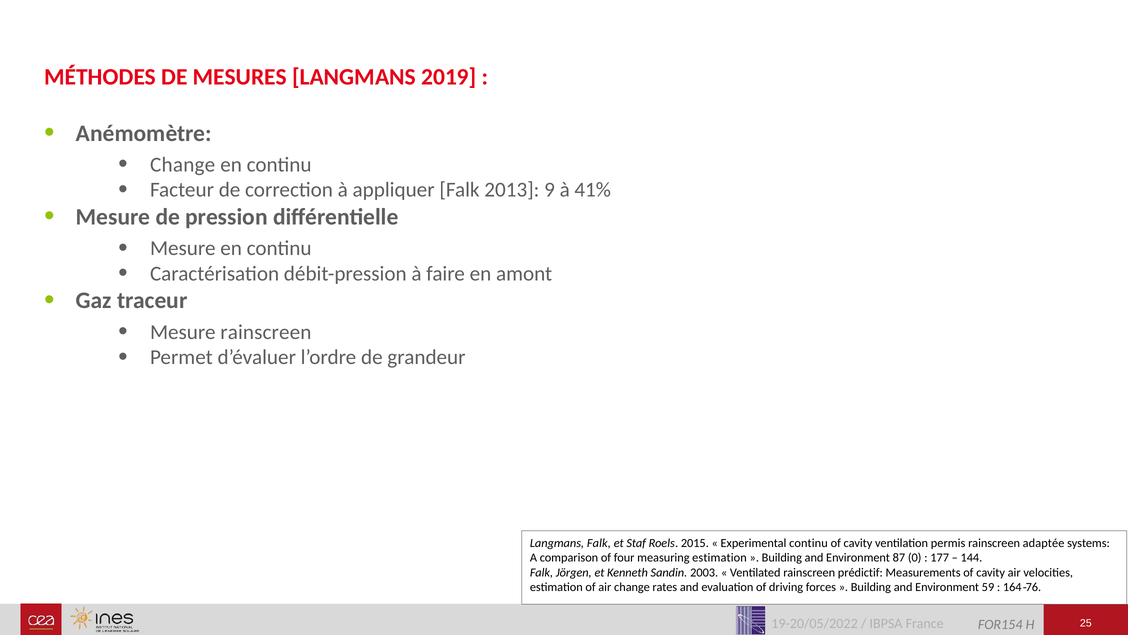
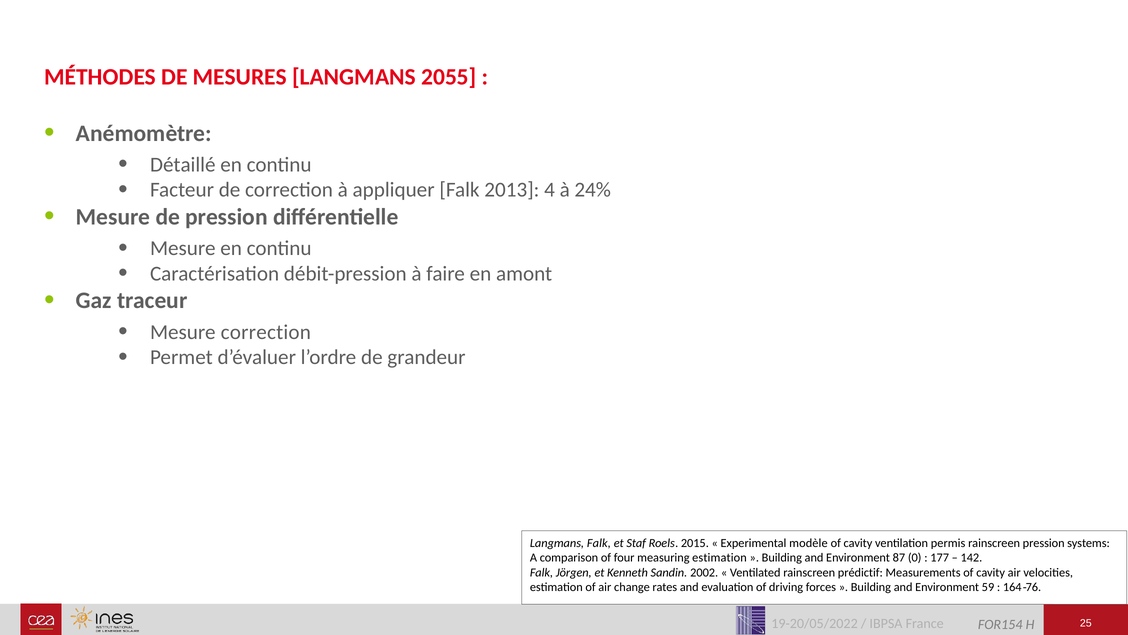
2019: 2019 -> 2055 (449, 77)
Change: Change -> Détaillé (183, 164)
9: 9 -> 4 (550, 190)
41%: 41% -> 24% (593, 190)
Mesure rainscreen: rainscreen -> correction (266, 332)
Experimental continu: continu -> modèle (808, 543)
rainscreen adaptée: adaptée -> pression (1044, 543)
144: 144 -> 142 (971, 557)
2003: 2003 -> 2002 (704, 572)
